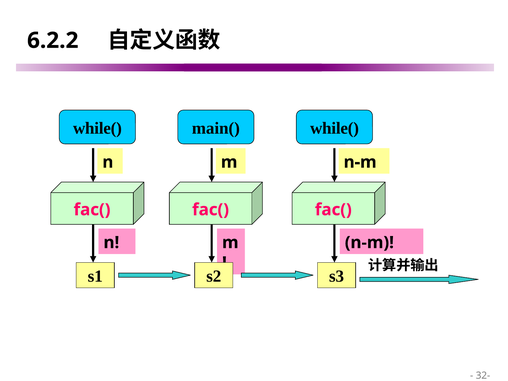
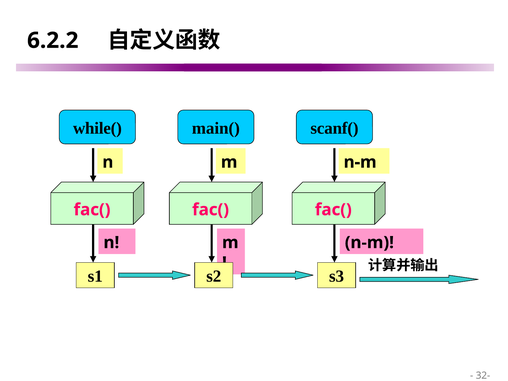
main( while(: while( -> scanf( (334, 128)
